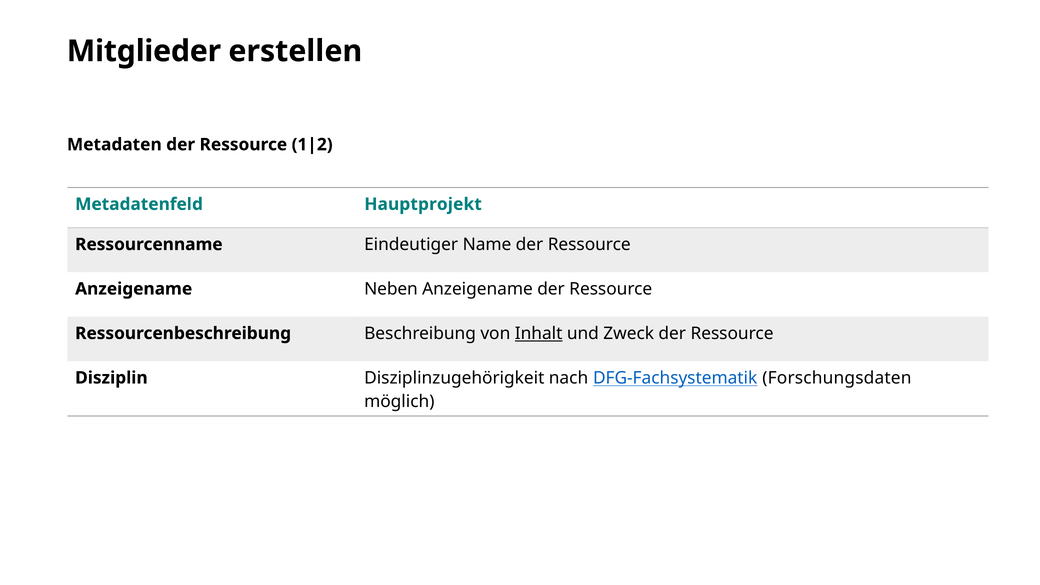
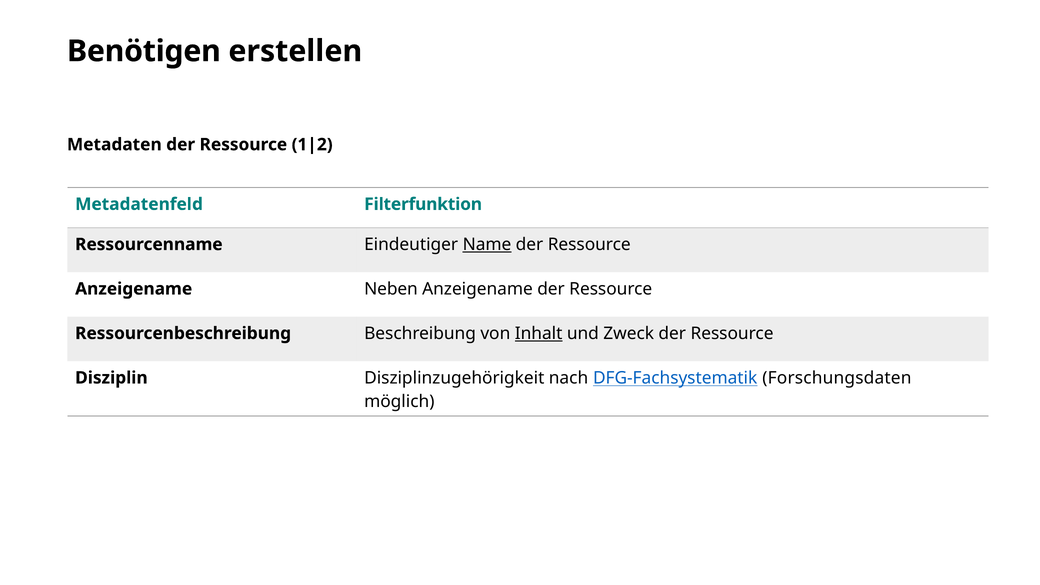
Mitglieder: Mitglieder -> Benötigen (144, 51)
Hauptprojekt: Hauptprojekt -> Filterfunktion (423, 204)
Name underline: none -> present (487, 244)
